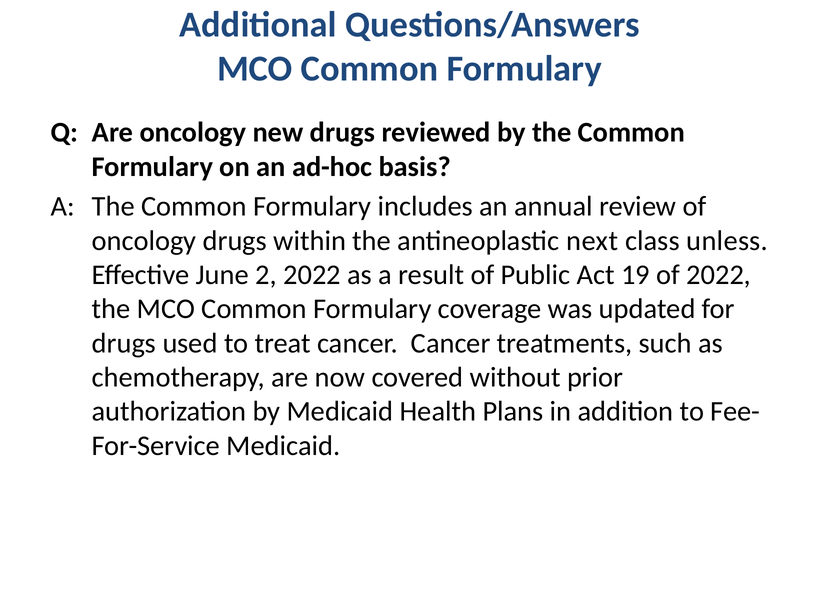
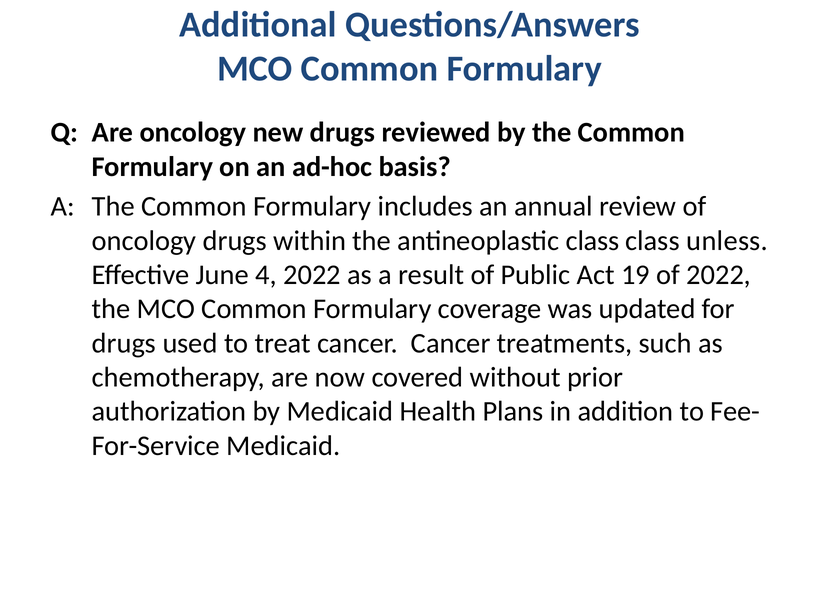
antineoplastic next: next -> class (592, 241)
2: 2 -> 4 (266, 275)
